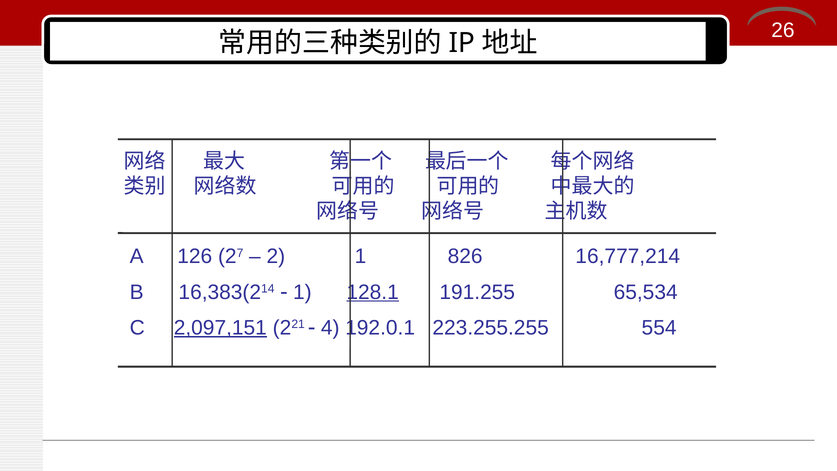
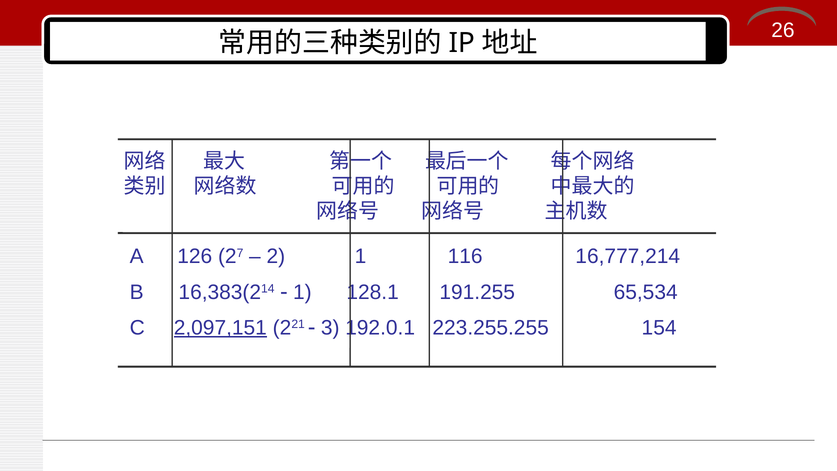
826: 826 -> 116 (465, 256)
128.1 underline: present -> none (373, 292)
4: 4 -> 3 (330, 328)
554: 554 -> 154 (659, 328)
